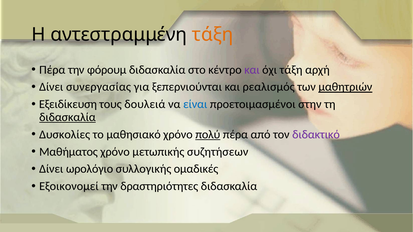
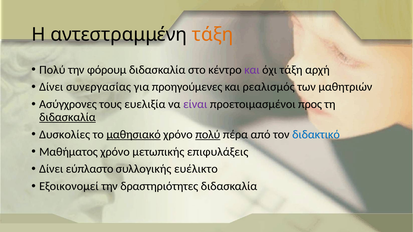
Πέρα: Πέρα -> Πολύ (52, 70)
ξεπερνιούνται: ξεπερνιούνται -> προηγούμενες (187, 87)
μαθητριών underline: present -> none (345, 87)
Εξειδίκευση: Εξειδίκευση -> Ασύγχρονες (68, 104)
δουλειά: δουλειά -> ευελιξία (145, 104)
είναι colour: blue -> purple (195, 104)
στην: στην -> προς (310, 104)
μαθησιακό underline: none -> present (134, 135)
διδακτικό colour: purple -> blue (316, 135)
συζητήσεων: συζητήσεων -> επιφυλάξεις (218, 152)
ωρολόγιο: ωρολόγιο -> εύπλαστο (90, 169)
ομαδικές: ομαδικές -> ευέλικτο (196, 169)
